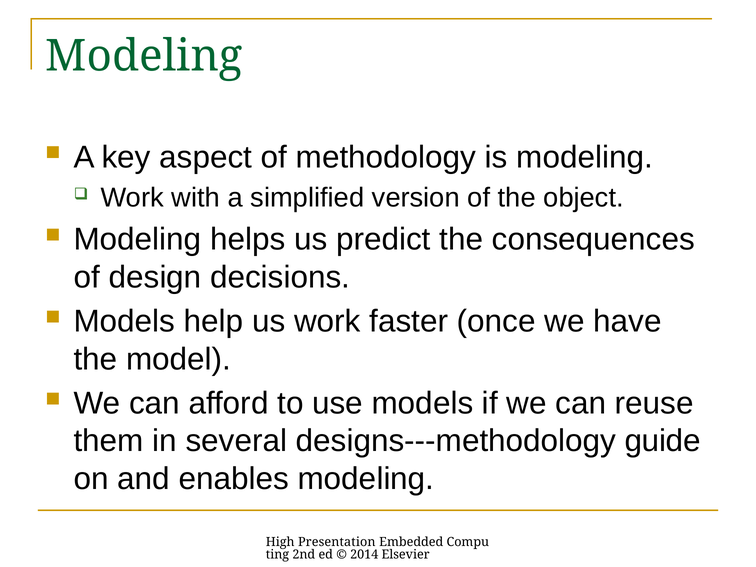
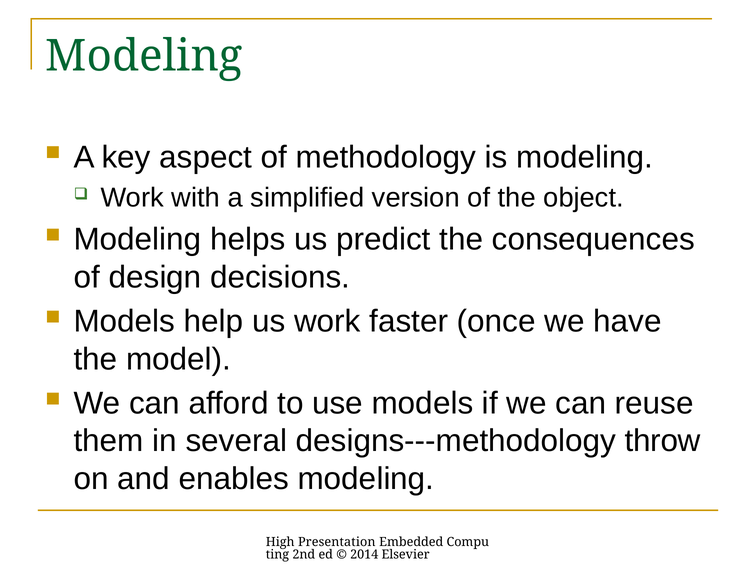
guide: guide -> throw (663, 441)
